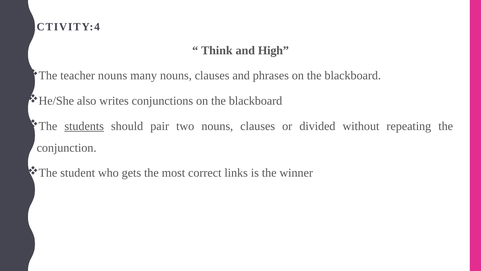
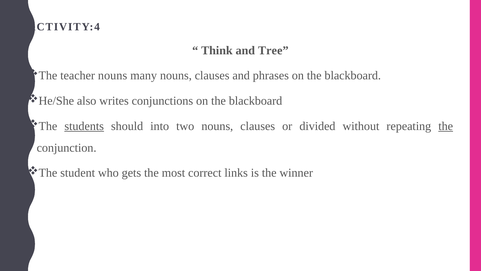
High: High -> Tree (273, 50)
pair: pair -> into (160, 126)
the underline: none -> present (446, 126)
